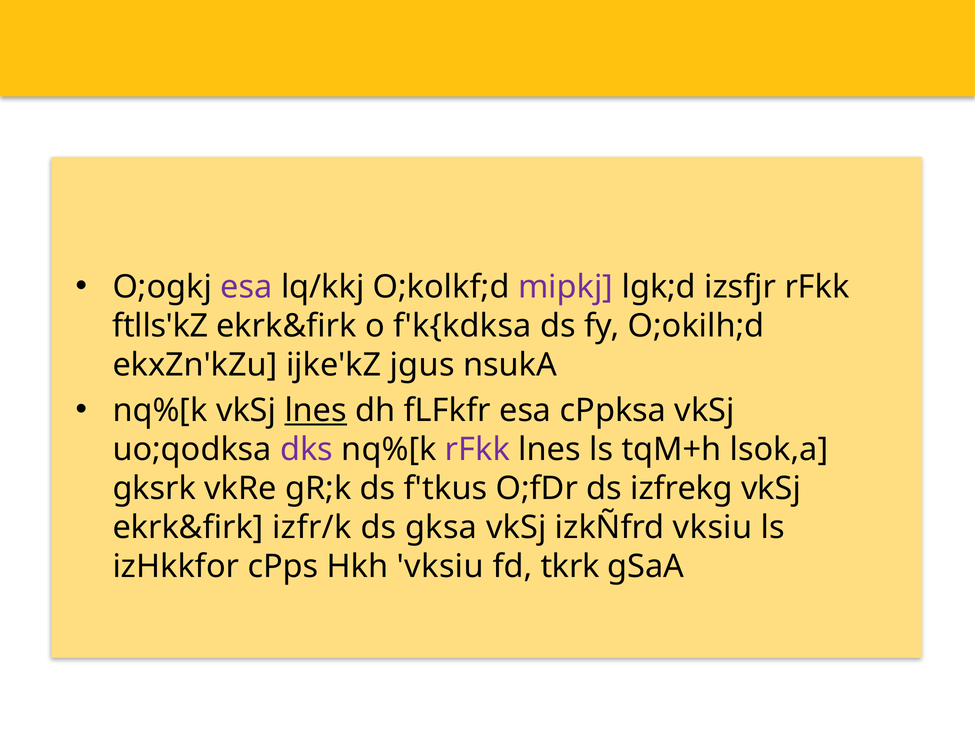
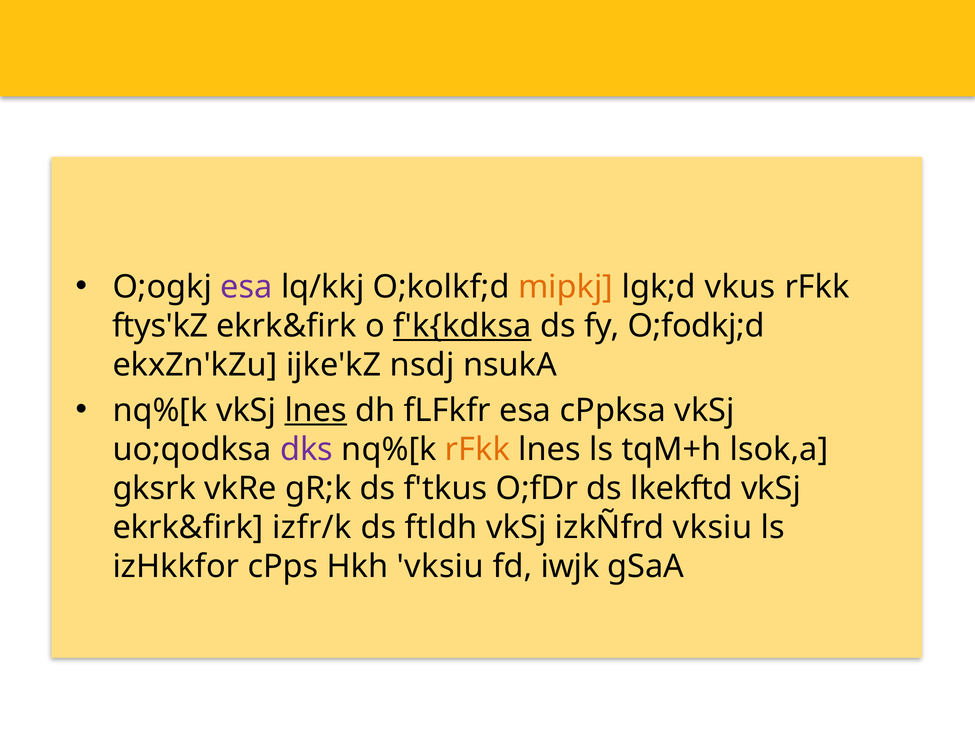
mipkj colour: purple -> orange (566, 287)
izsfjr: izsfjr -> vkus (740, 287)
ftlls'kZ: ftlls'kZ -> ftys'kZ (160, 326)
f'k{kdksa underline: none -> present (462, 326)
O;okilh;d: O;okilh;d -> O;fodkj;d (696, 326)
jgus: jgus -> nsdj (422, 365)
rFkk colour: purple -> orange (477, 450)
izfrekg: izfrekg -> lkekftd (682, 489)
gksa: gksa -> ftldh (441, 528)
tkrk: tkrk -> iwjk (570, 567)
